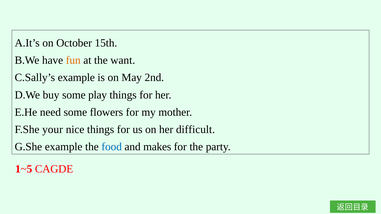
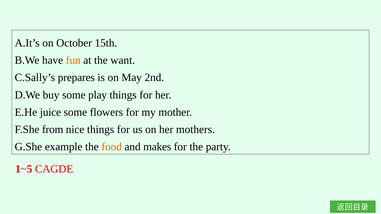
C.Sally’s example: example -> prepares (76, 78)
need: need -> juice (50, 112)
your: your -> from (53, 130)
difficult: difficult -> mothers (195, 130)
food colour: blue -> orange (112, 147)
